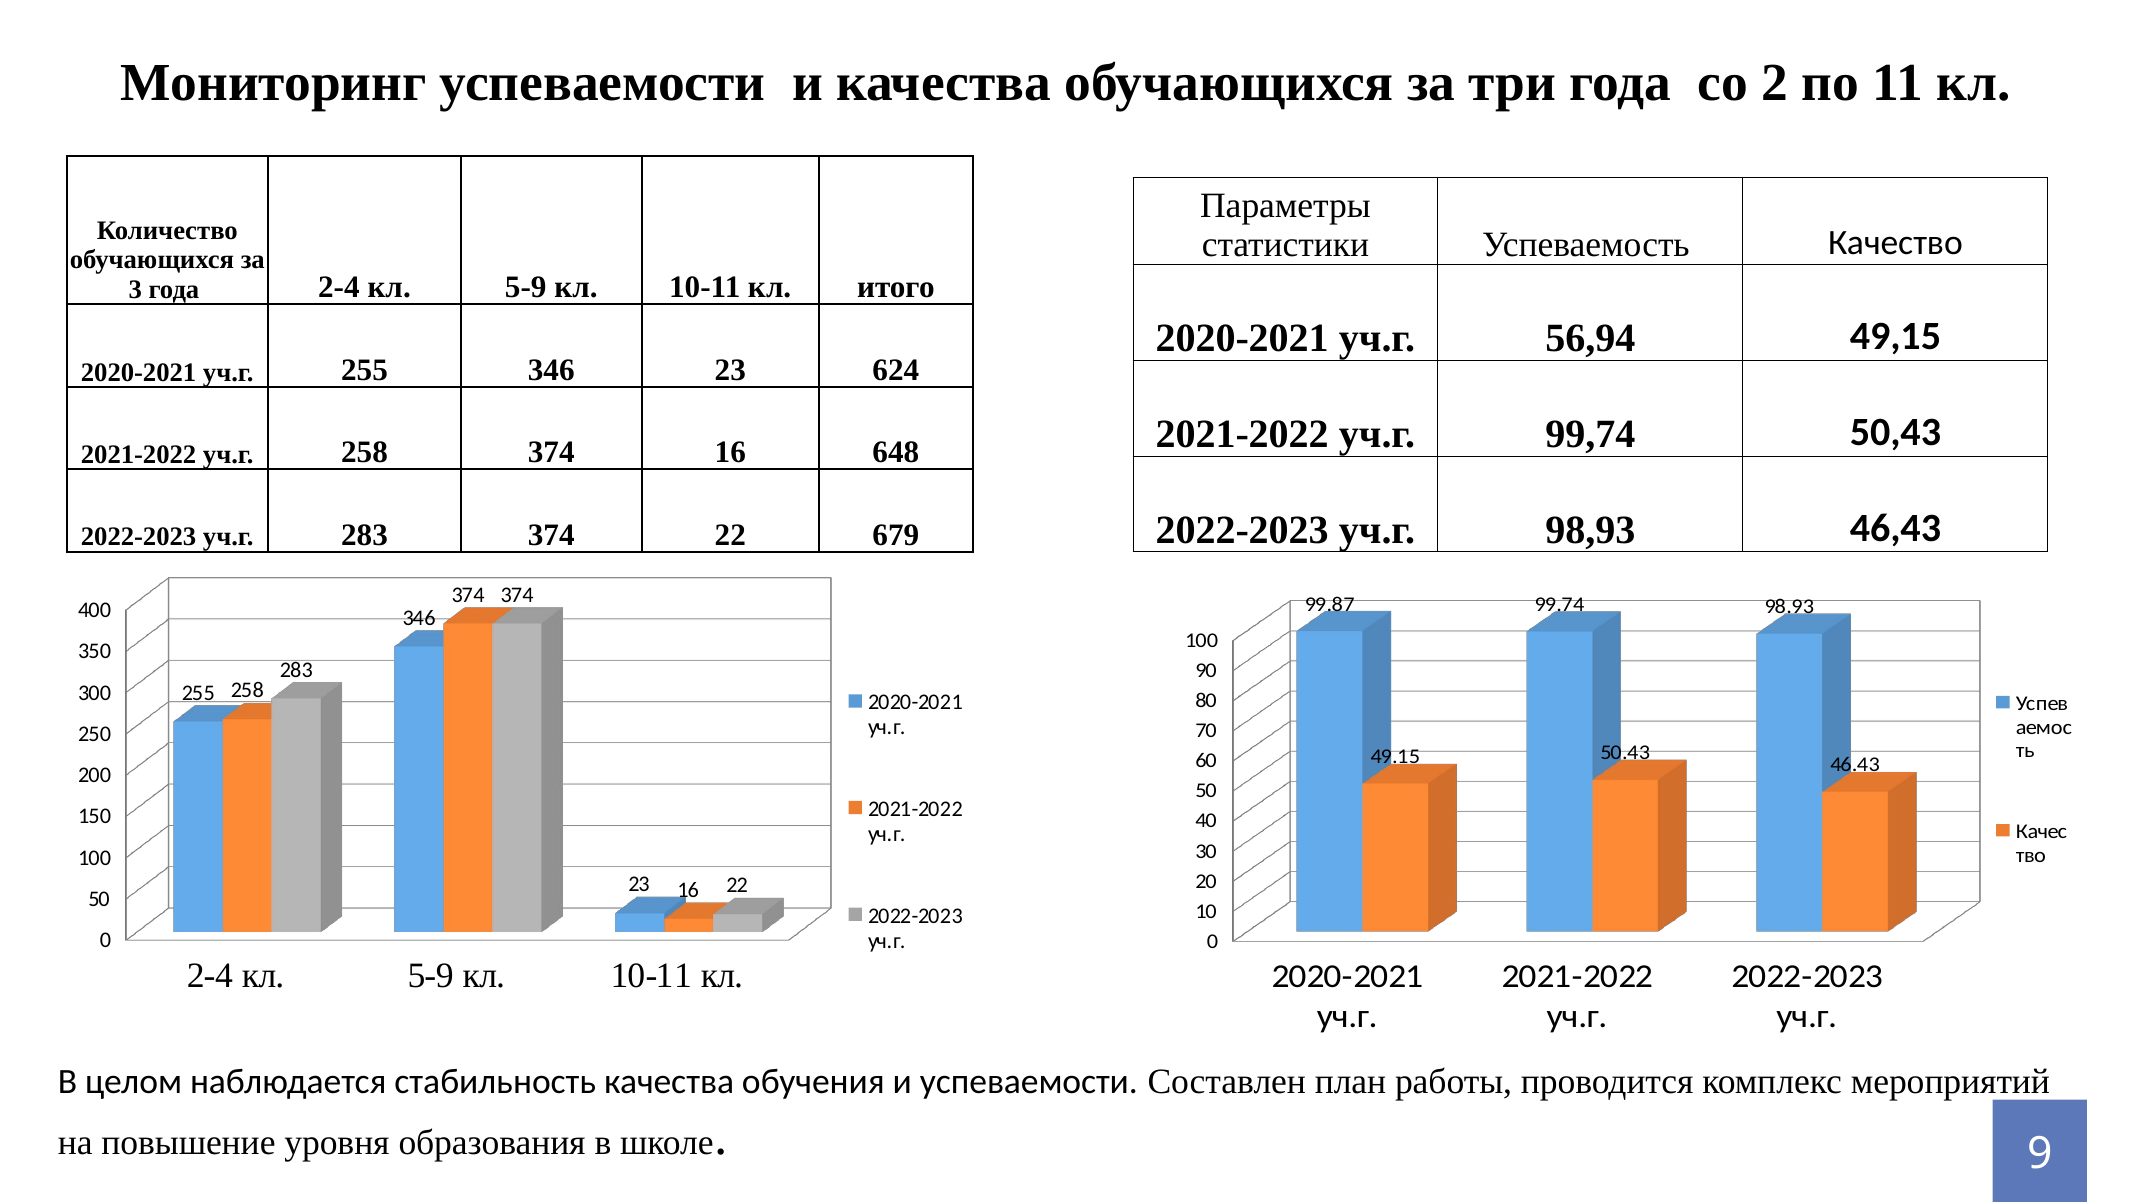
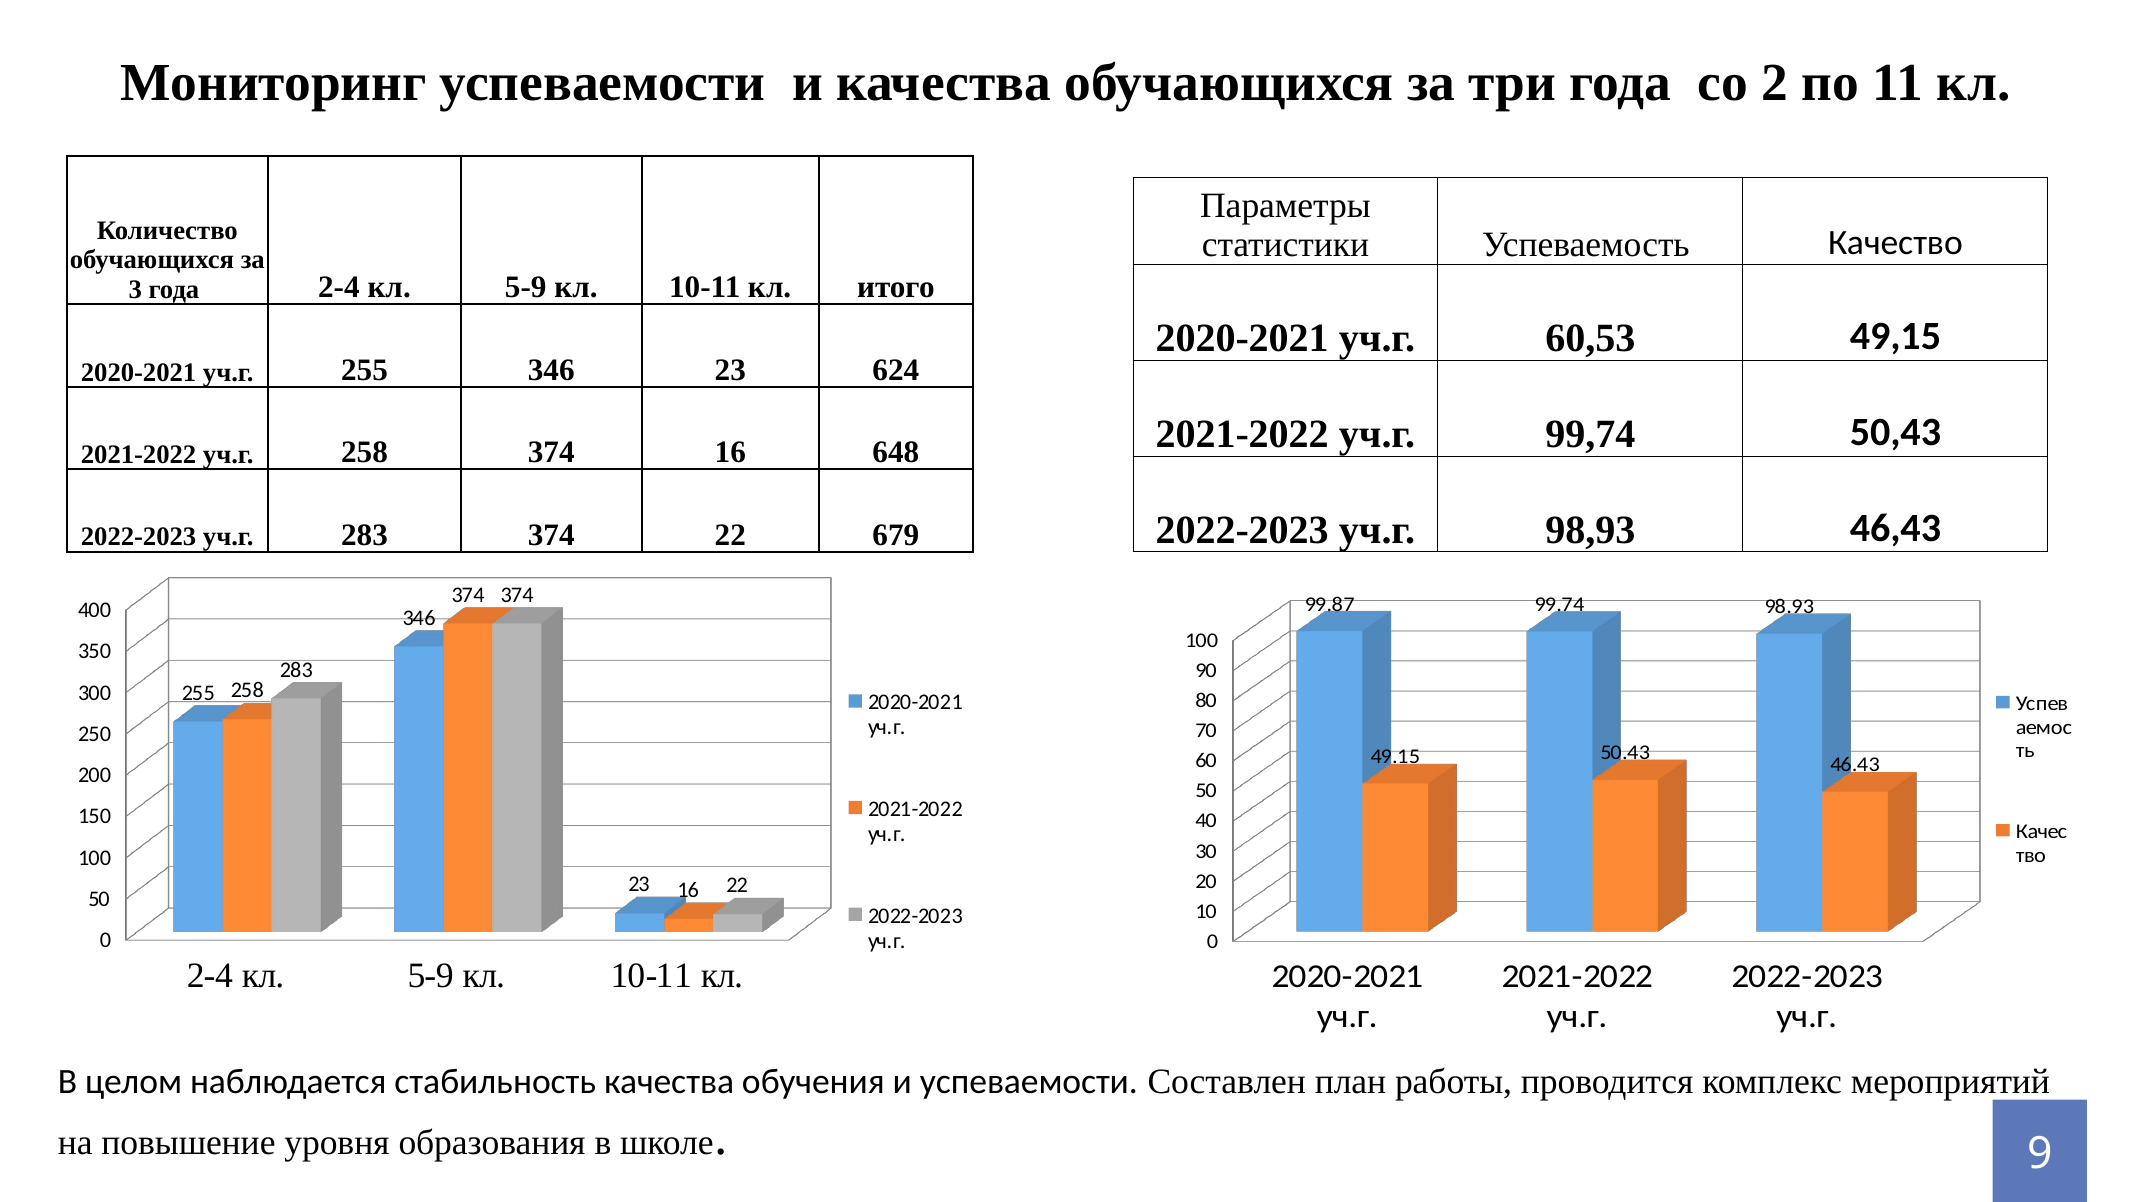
56,94: 56,94 -> 60,53 (1590, 338)
